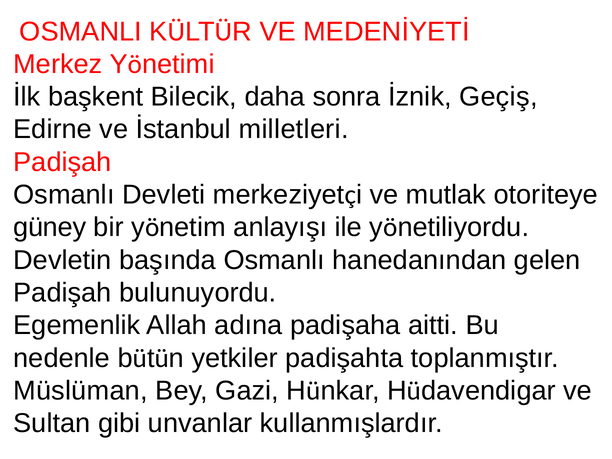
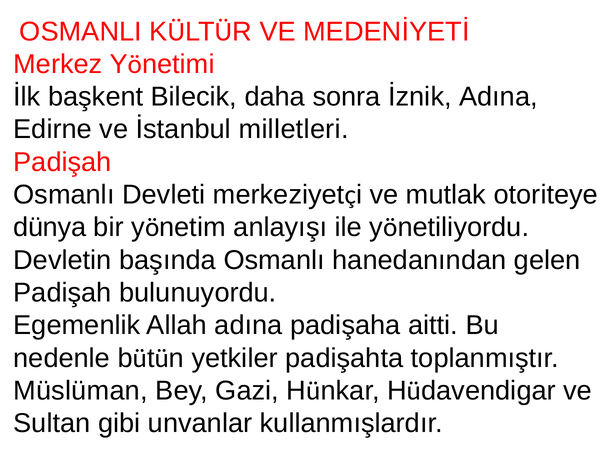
İznik Geçiş: Geçiş -> Adına (498, 97)
güney: güney -> dünya (50, 227)
